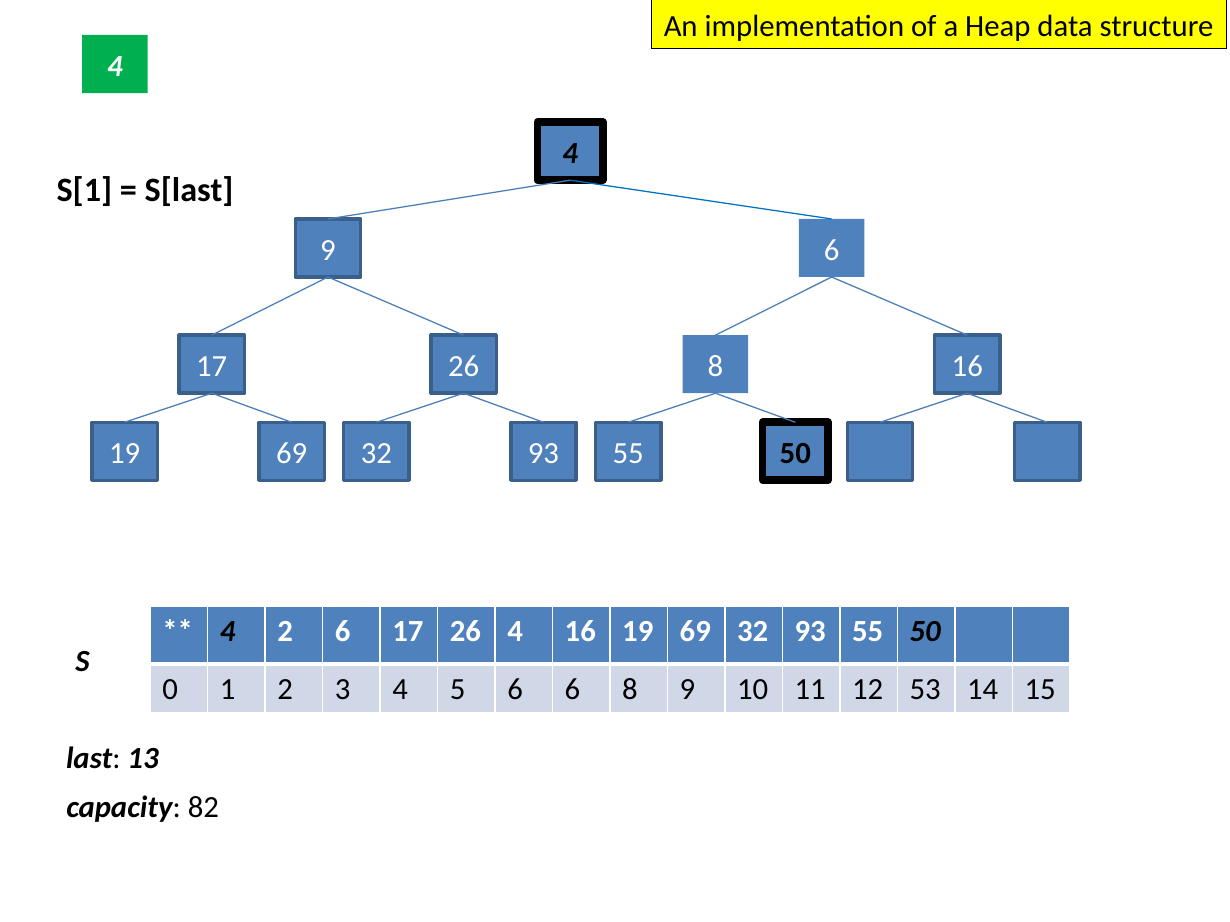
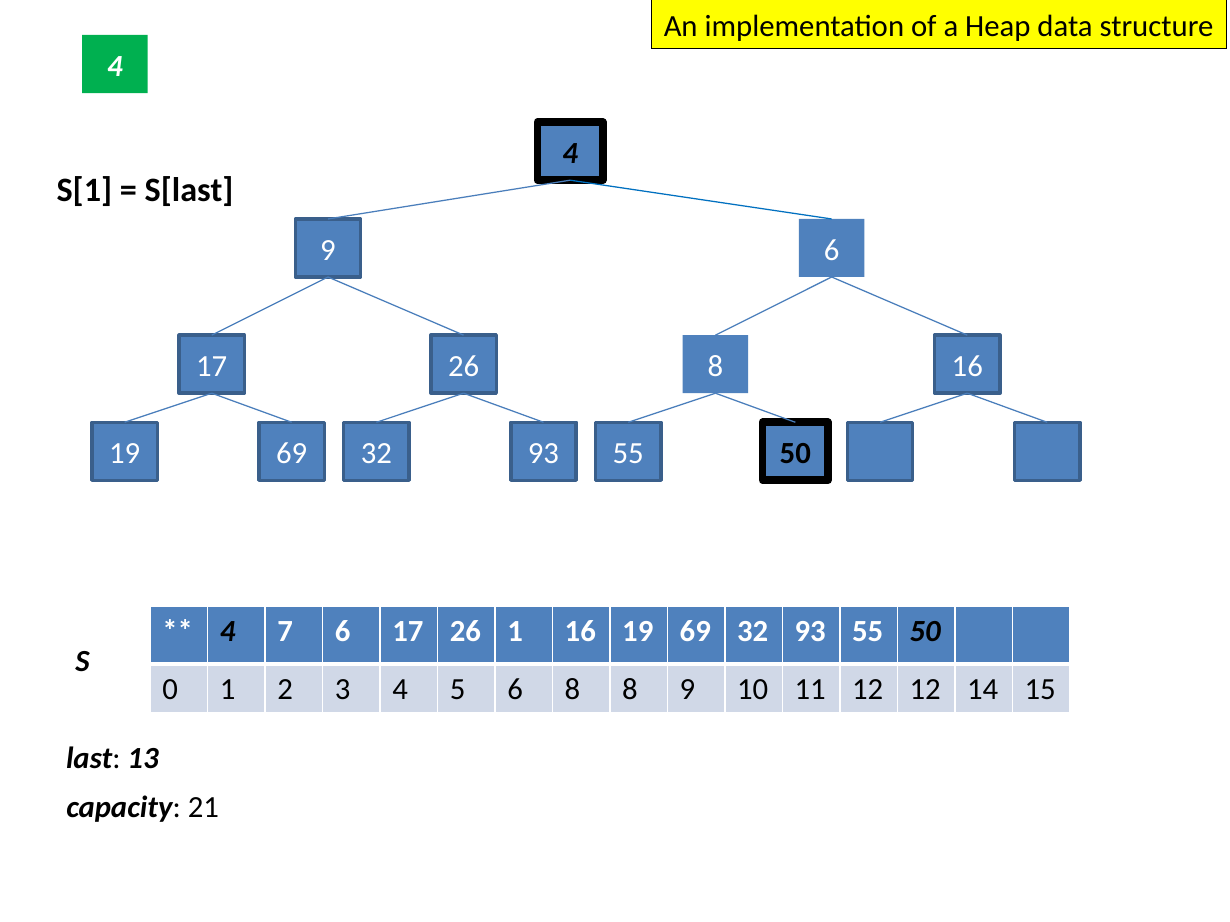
4 2: 2 -> 7 (285, 632)
26 4: 4 -> 1 (515, 632)
6 6: 6 -> 8 (573, 690)
12 53: 53 -> 12 (925, 690)
82: 82 -> 21 (203, 808)
